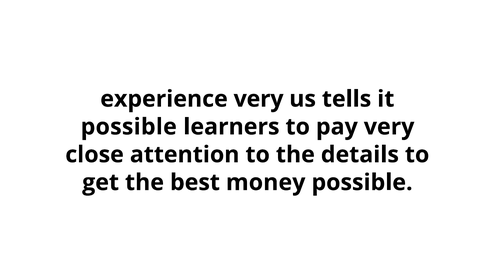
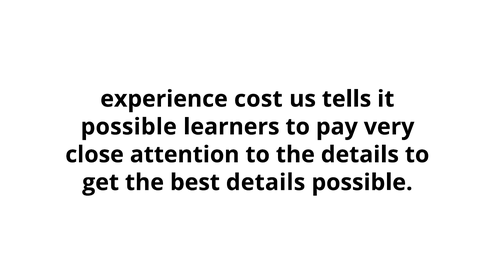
experience very: very -> cost (258, 99)
best money: money -> details (266, 182)
